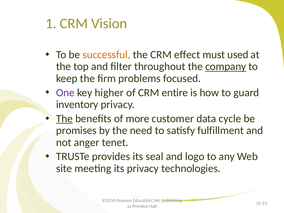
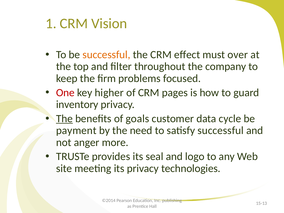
used: used -> over (238, 55)
company underline: present -> none (226, 67)
One colour: purple -> red (65, 93)
entire: entire -> pages (175, 93)
more: more -> goals (137, 119)
promises: promises -> payment (76, 131)
satisfy fulfillment: fulfillment -> successful (221, 131)
tenet: tenet -> more (115, 142)
